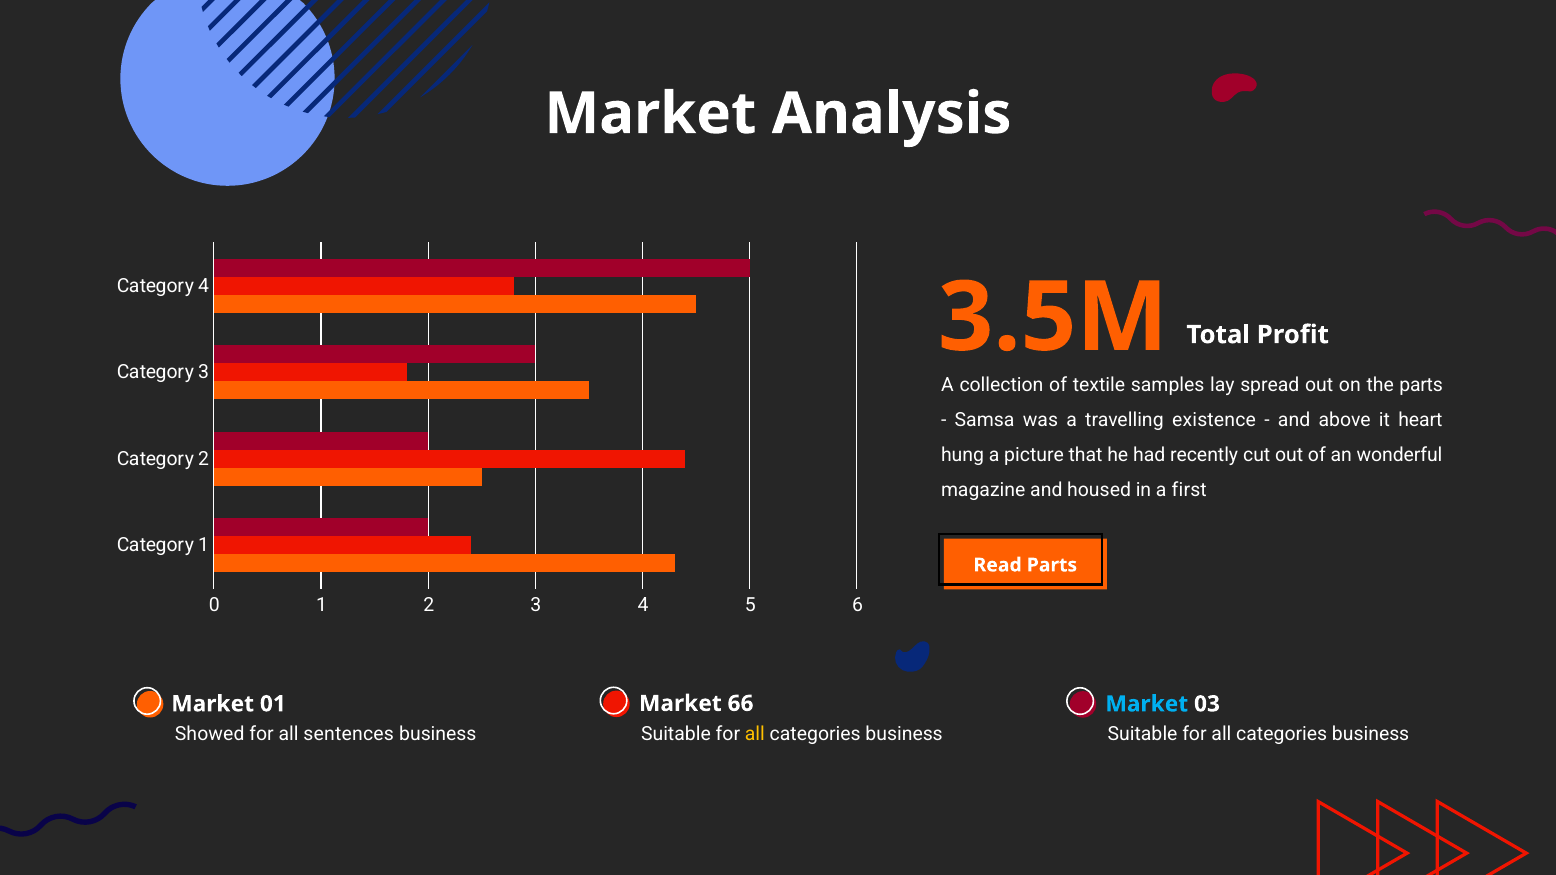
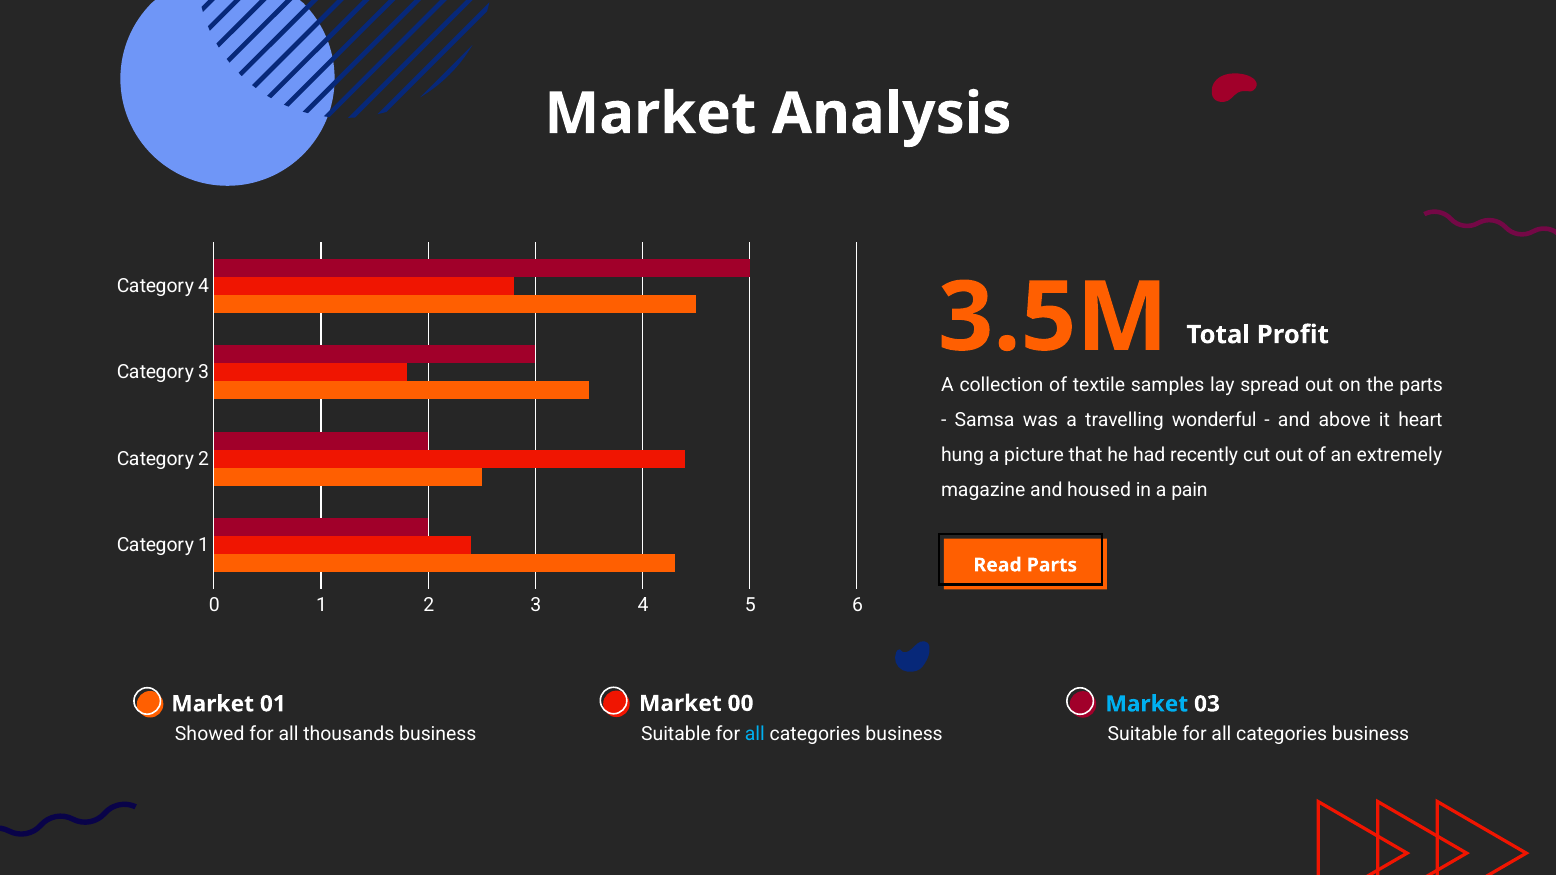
existence: existence -> wonderful (1214, 420)
wonderful: wonderful -> extremely (1399, 455)
first: first -> pain (1189, 490)
66: 66 -> 00 (741, 704)
all colour: yellow -> light blue (755, 734)
sentences: sentences -> thousands (349, 734)
